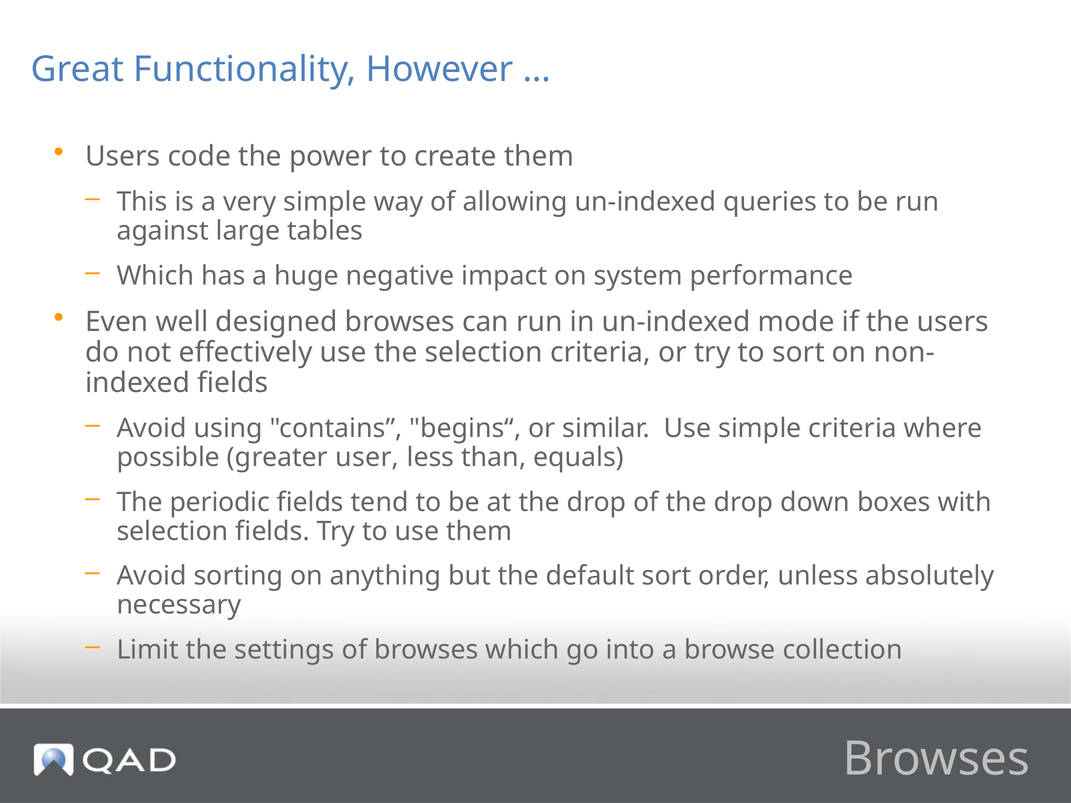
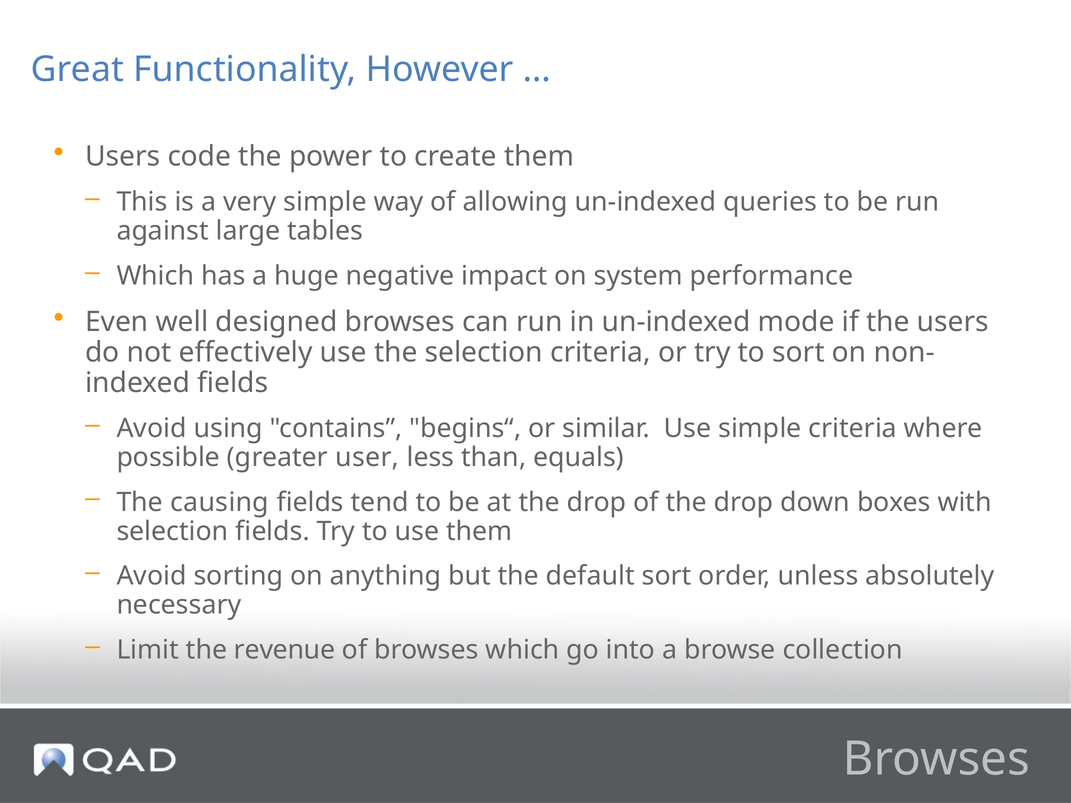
periodic: periodic -> causing (220, 502)
settings: settings -> revenue (285, 650)
